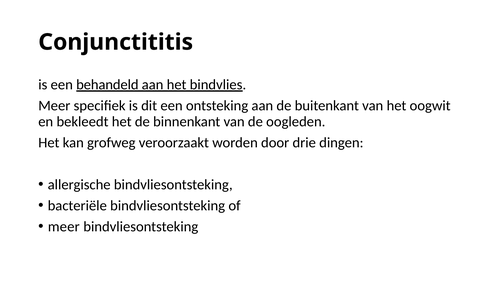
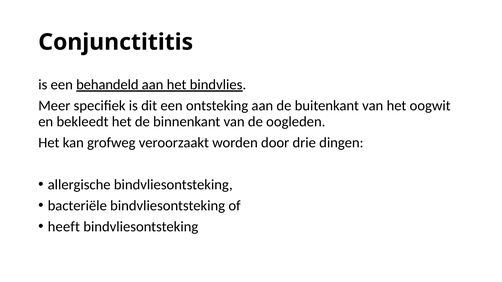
meer: meer -> heeft (64, 227)
